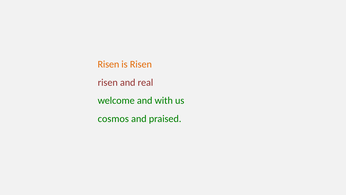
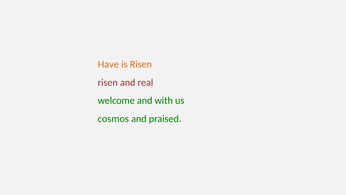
Risen: Risen -> Have (108, 64)
